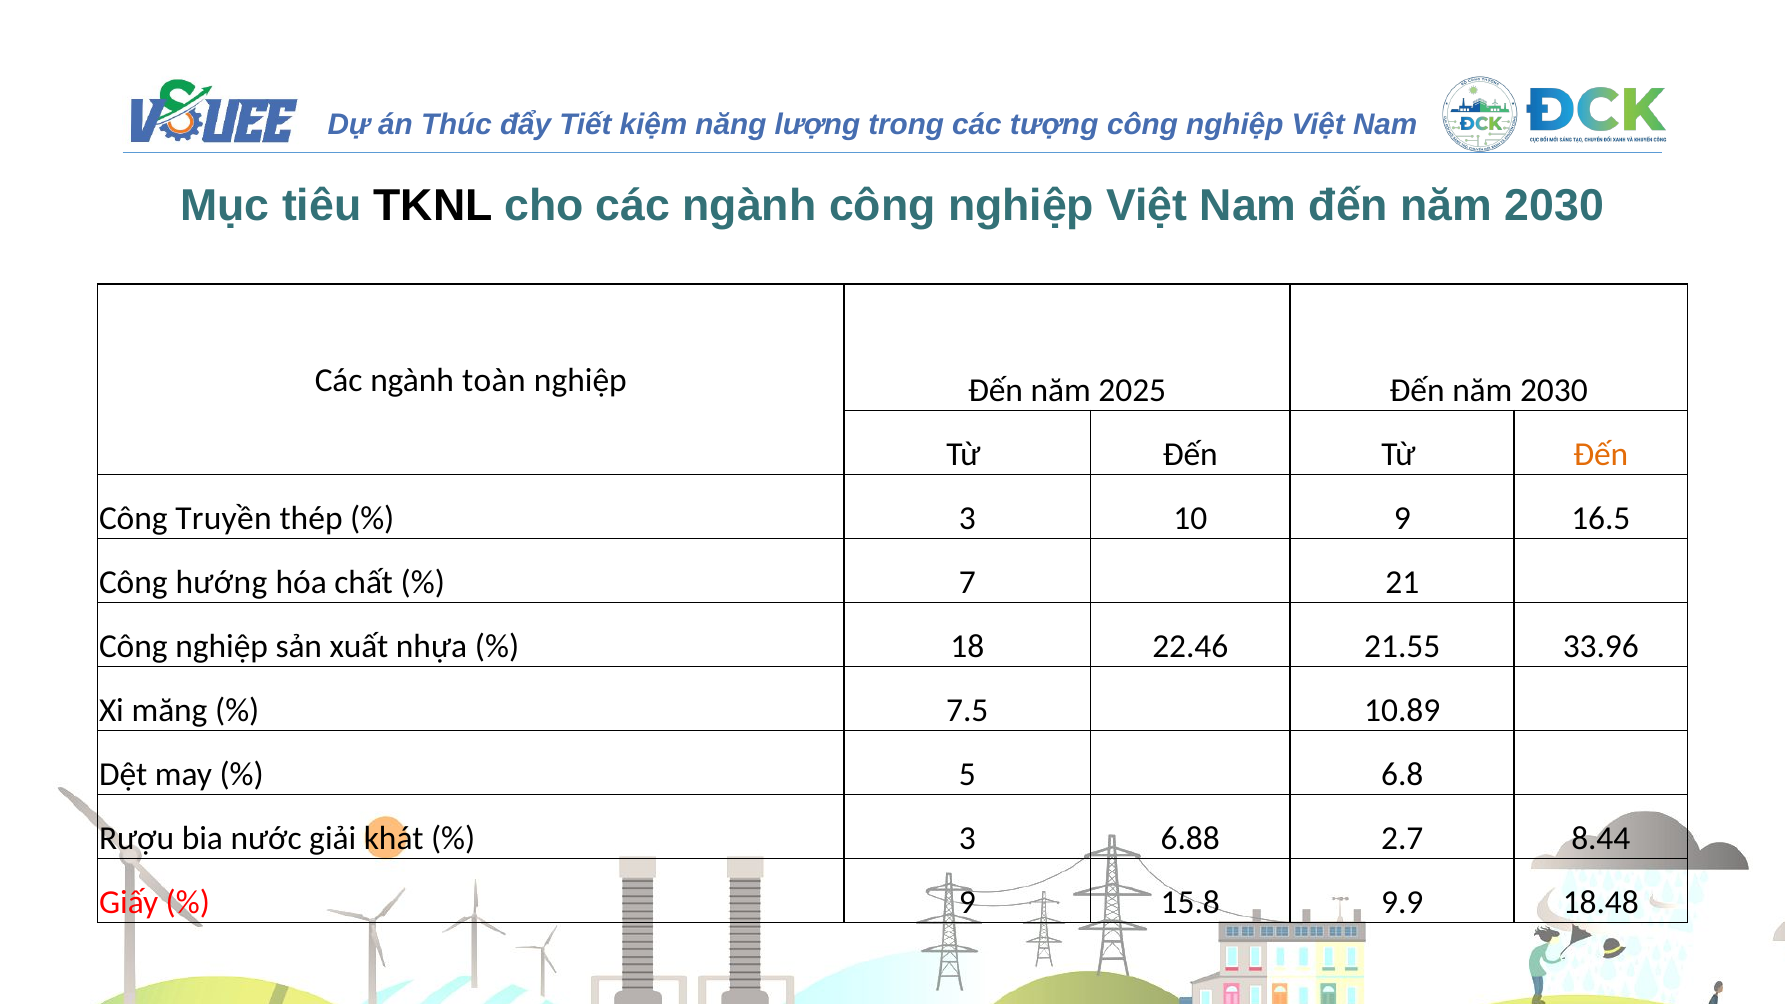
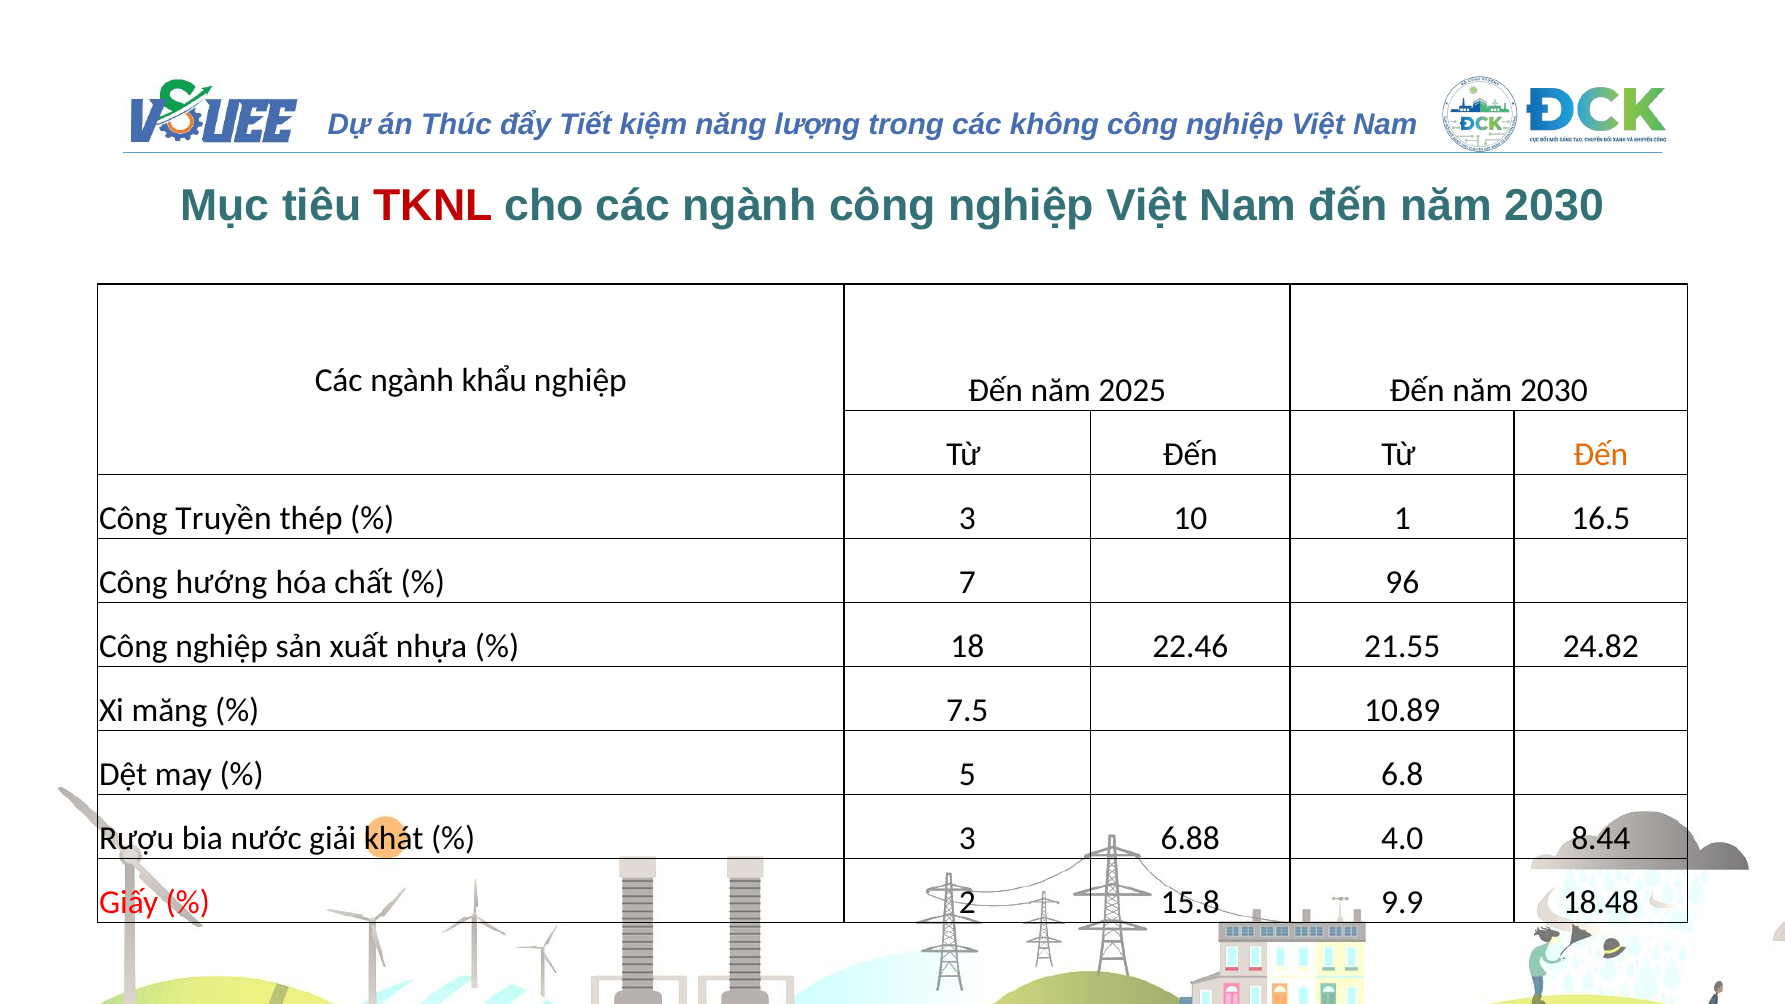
tượng: tượng -> không (1054, 124)
TKNL colour: black -> red (433, 206)
toàn: toàn -> khẩu (494, 380)
10 9: 9 -> 1 (1402, 518)
21: 21 -> 96 (1402, 582)
33.96: 33.96 -> 24.82 (1601, 646)
2.7: 2.7 -> 4.0 (1402, 839)
9: 9 -> 2 (967, 903)
